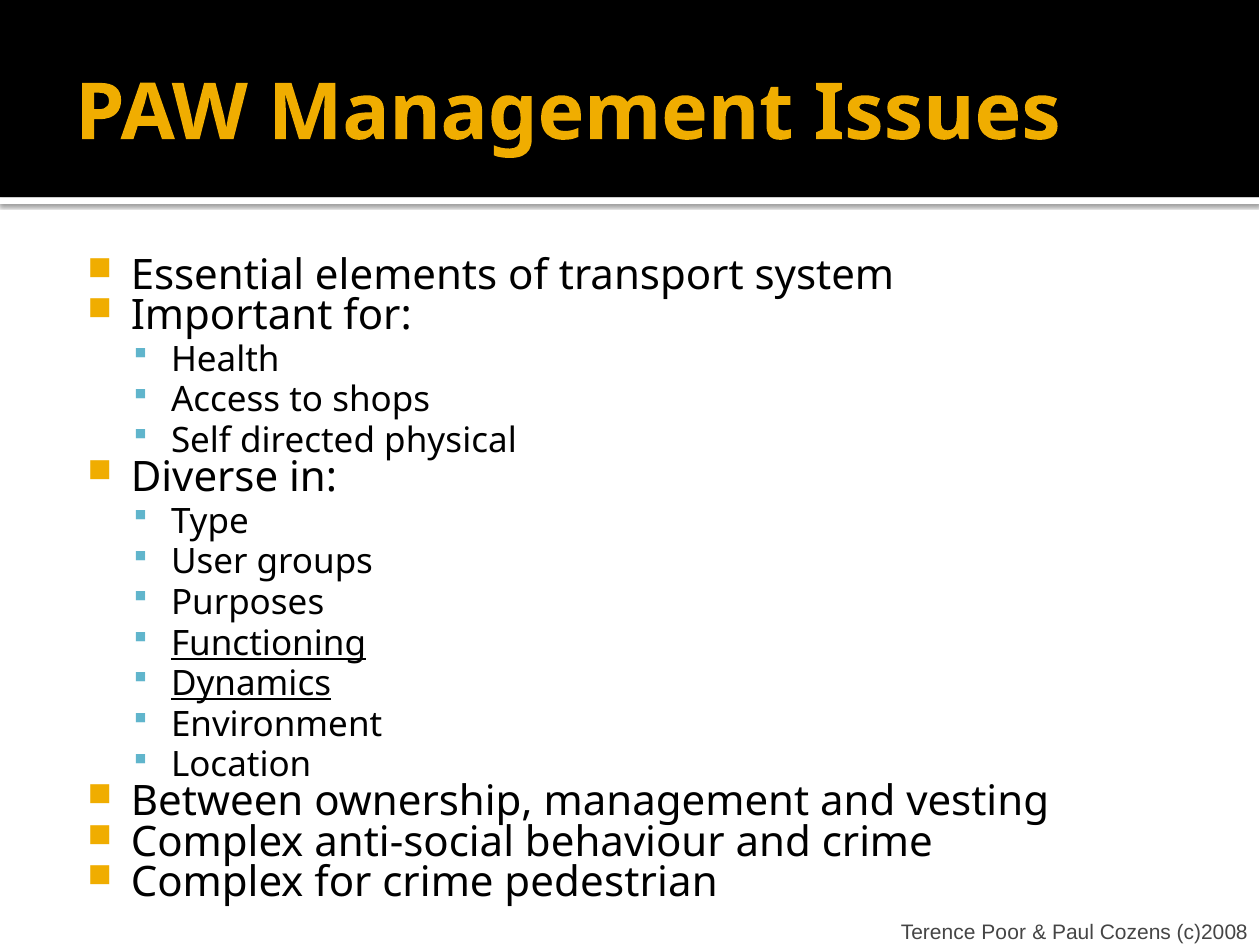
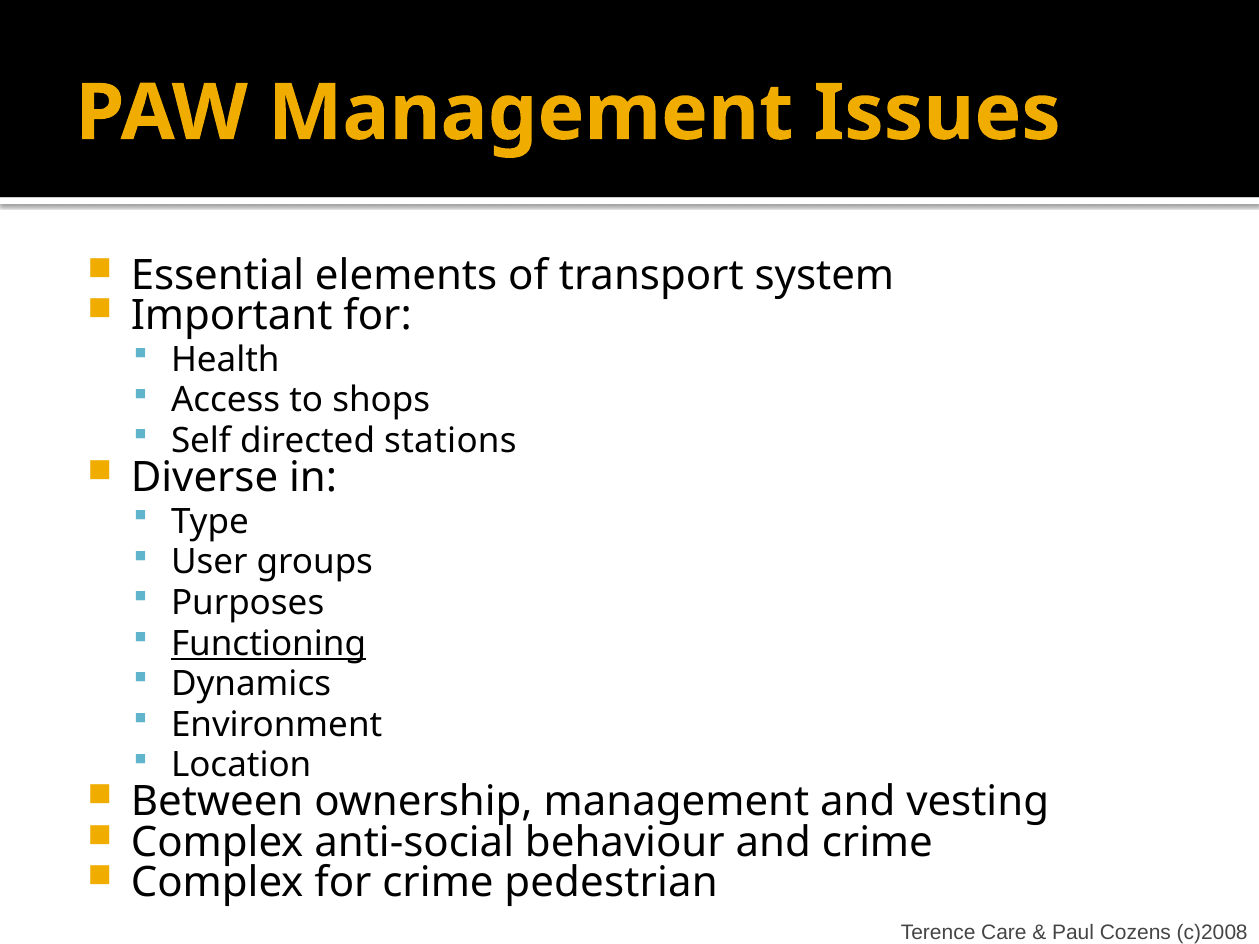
physical: physical -> stations (450, 441)
Dynamics underline: present -> none (251, 684)
Poor: Poor -> Care (1004, 933)
